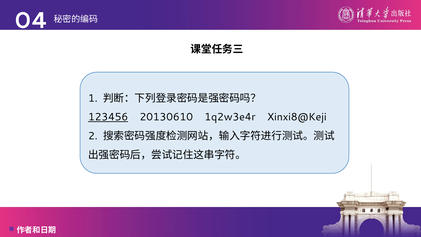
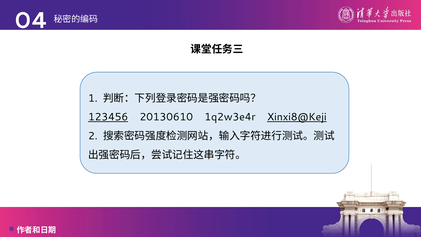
Xinxi8@Keji underline: none -> present (297, 117)
